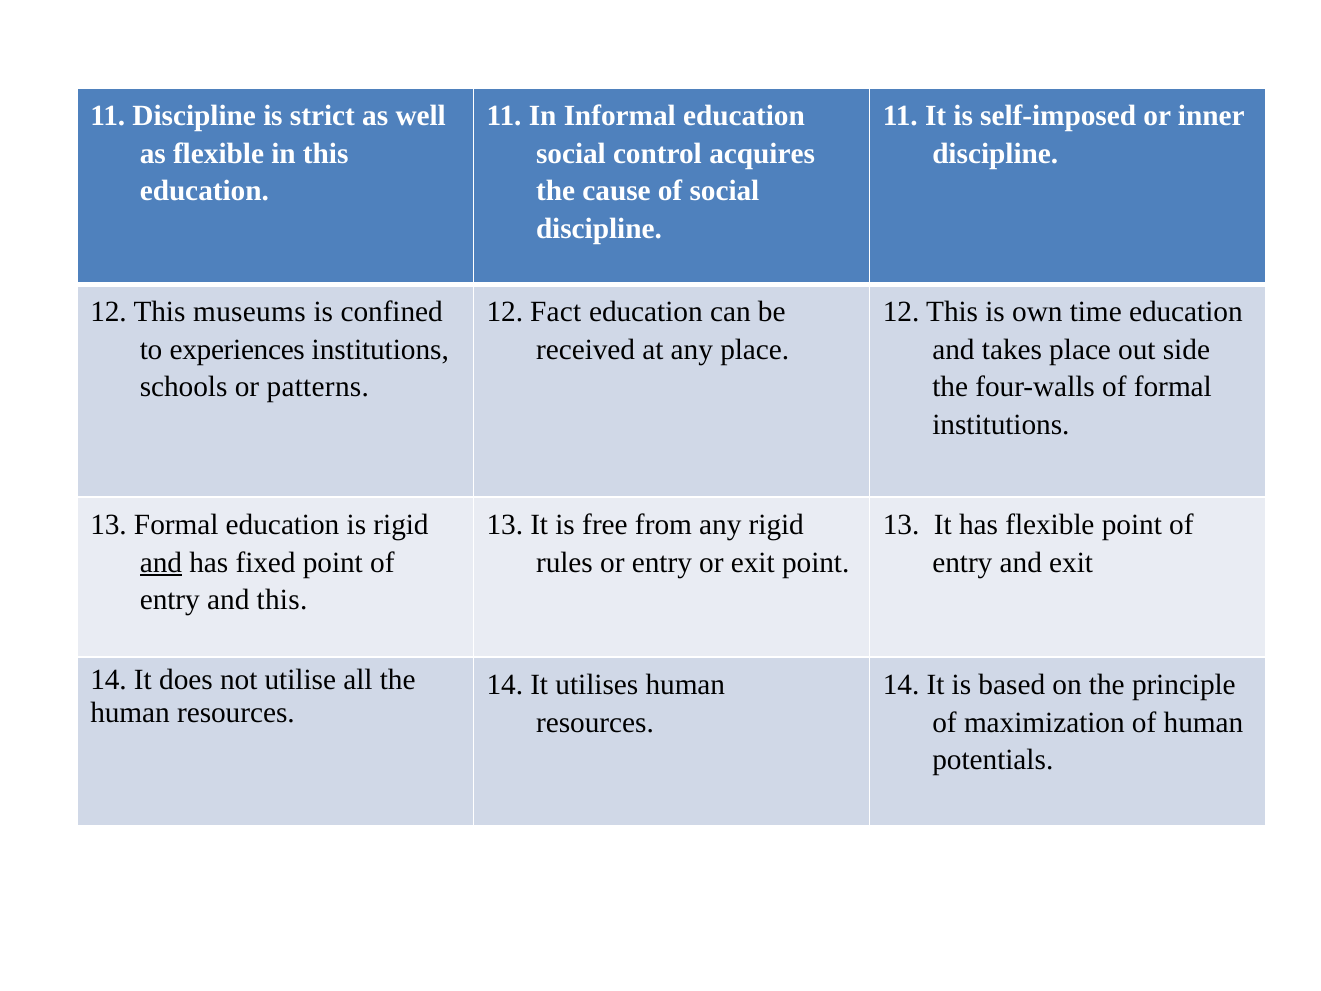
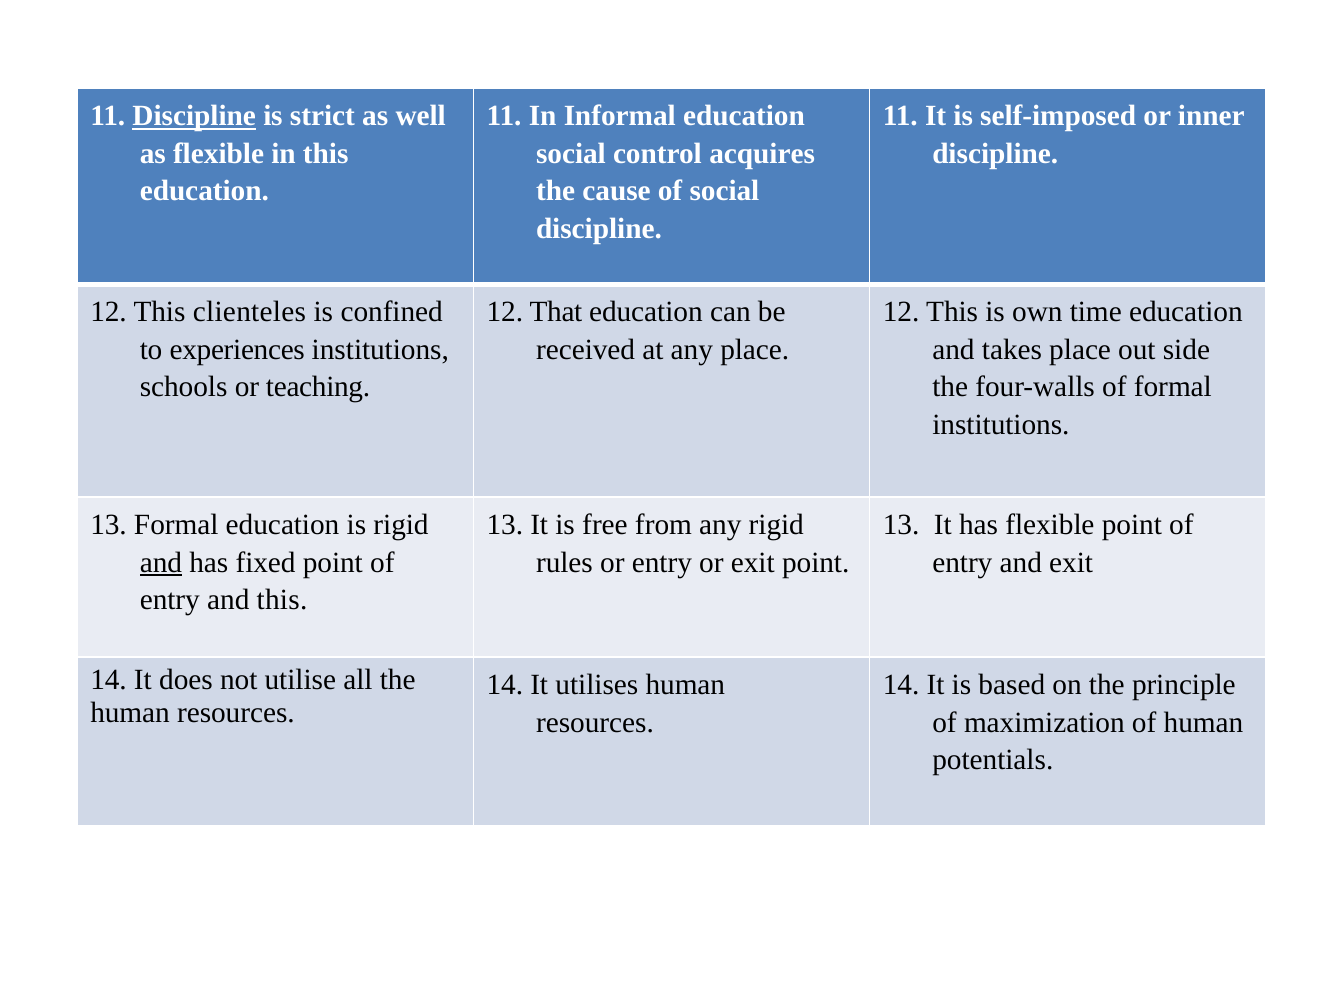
Discipline underline: none -> present (194, 116)
museums: museums -> clienteles (249, 312)
Fact: Fact -> That (556, 312)
patterns: patterns -> teaching (318, 387)
